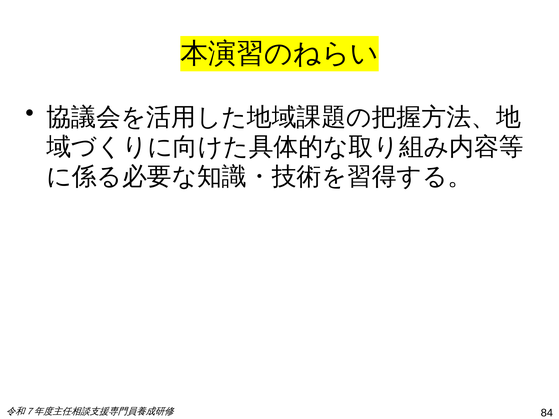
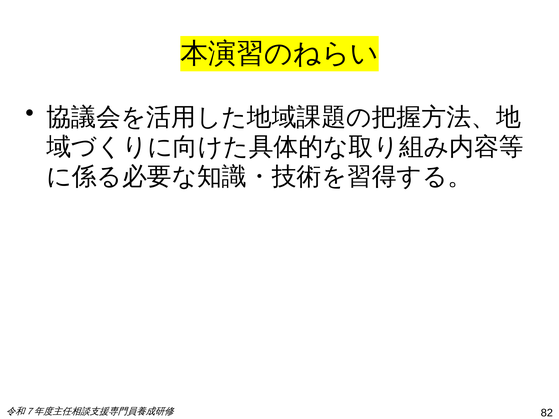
84: 84 -> 82 (547, 413)
